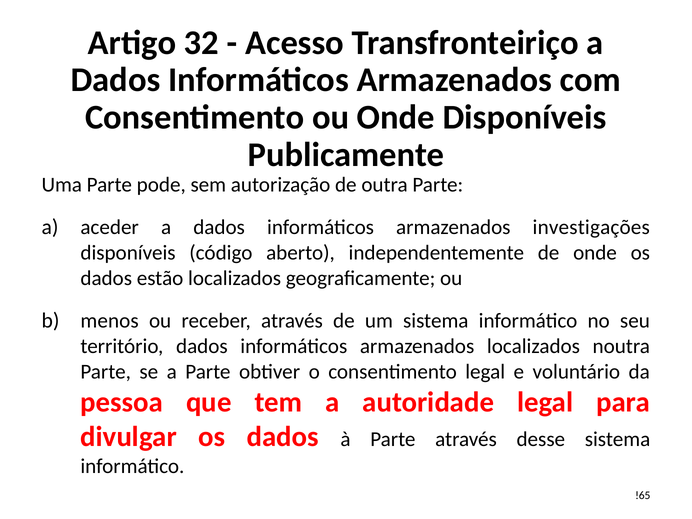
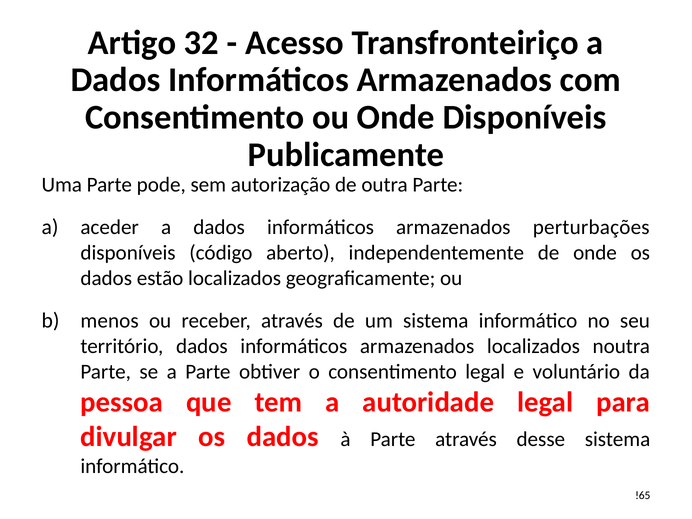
investigações: investigações -> perturbações (591, 227)
